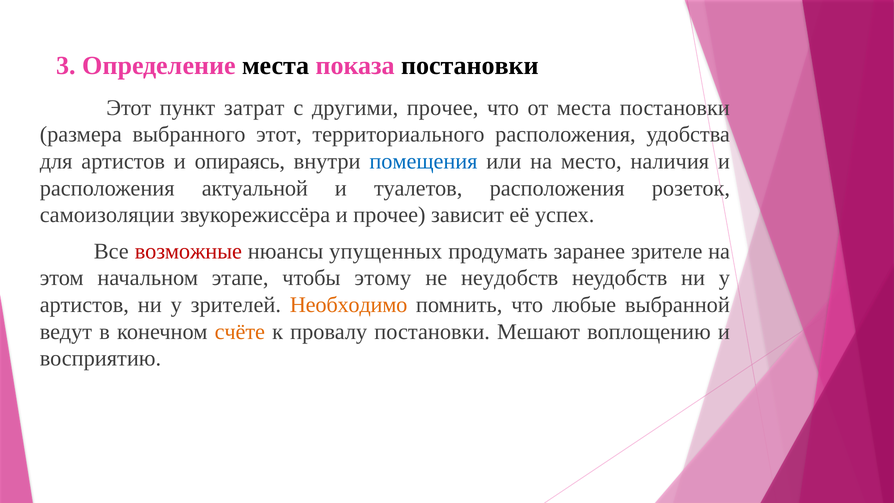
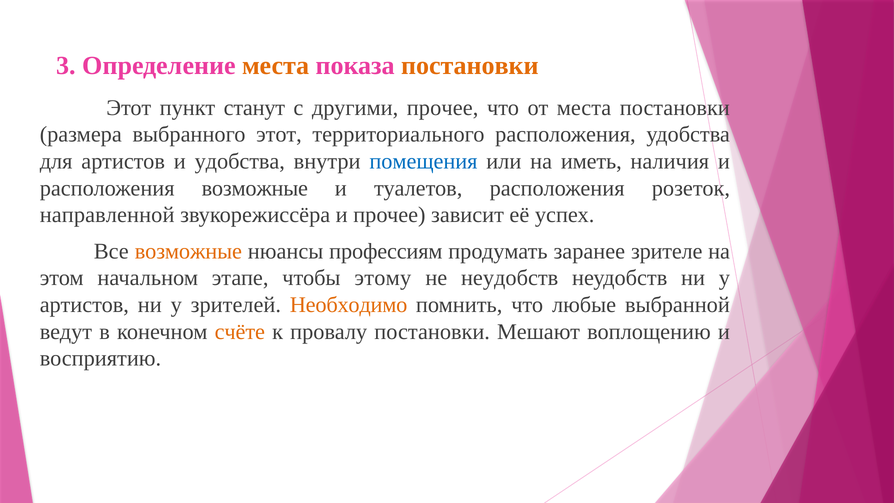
места colour: black -> orange (276, 66)
постановки colour: black -> orange (470, 66)
затрат: затрат -> станут (254, 108)
и опираясь: опираясь -> удобства (240, 161)
место: место -> иметь (591, 161)
расположения актуальной: актуальной -> возможные (255, 188)
самоизоляции: самоизоляции -> направленной (107, 215)
возможные colour: red -> orange (188, 251)
упущенных: упущенных -> профессиям (386, 251)
